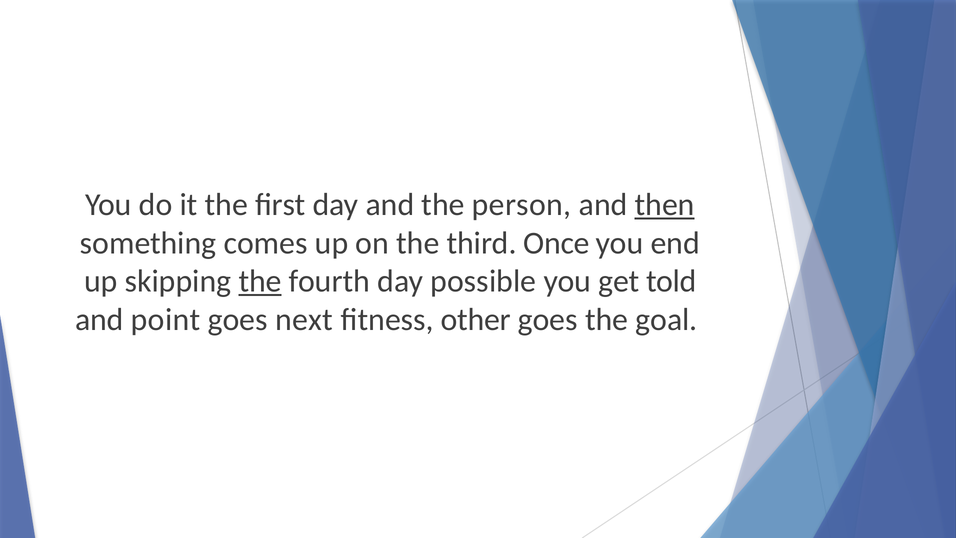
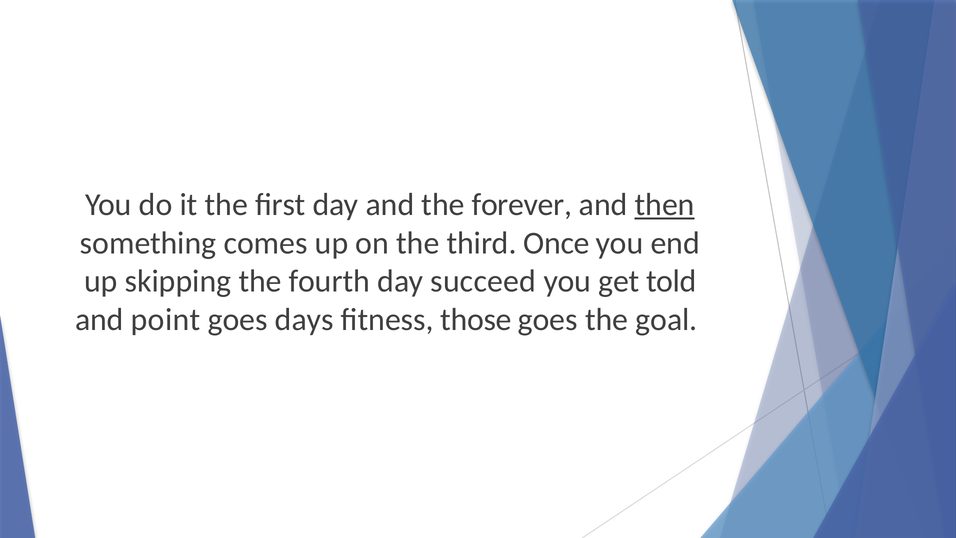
person: person -> forever (522, 205)
the underline: present -> none (260, 281)
possible: possible -> succeed (483, 281)
next: next -> days (304, 319)
other: other -> those (476, 319)
